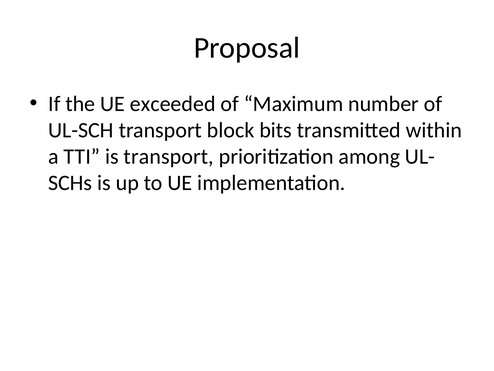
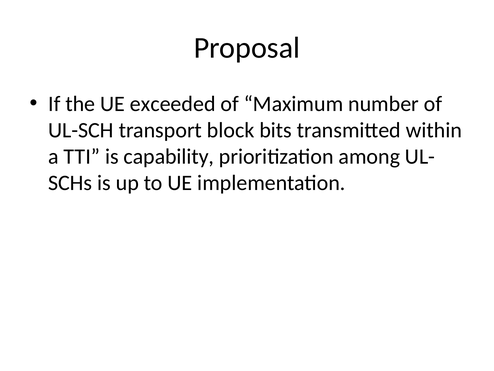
is transport: transport -> capability (169, 156)
